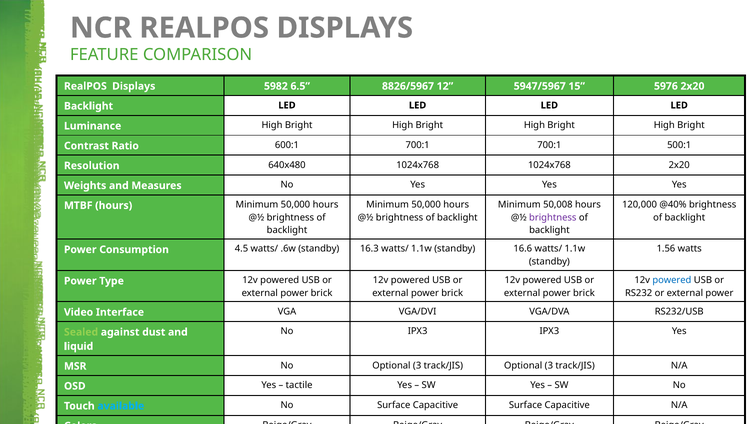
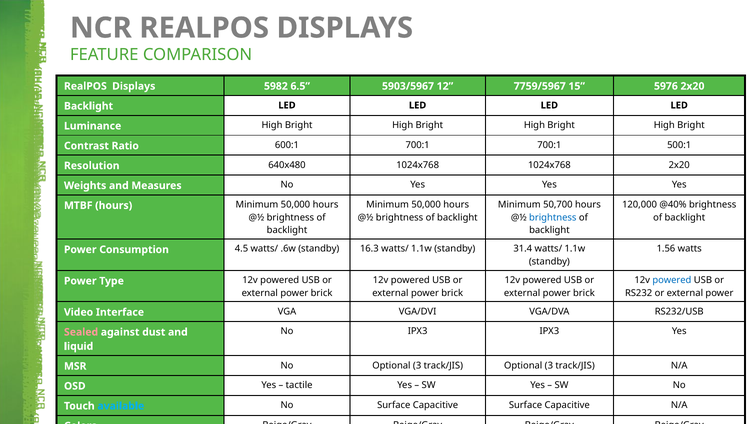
8826/5967: 8826/5967 -> 5903/5967 (408, 86)
5947/5967: 5947/5967 -> 7759/5967 (540, 86)
50,008: 50,008 -> 50,700 (558, 205)
brightness colour: purple -> blue (553, 218)
16.6: 16.6 -> 31.4 (523, 249)
Sealed colour: light green -> pink (81, 332)
